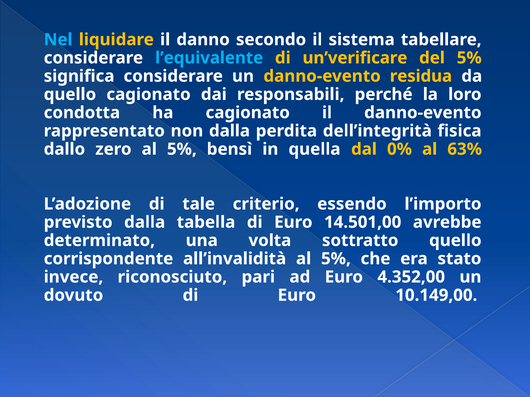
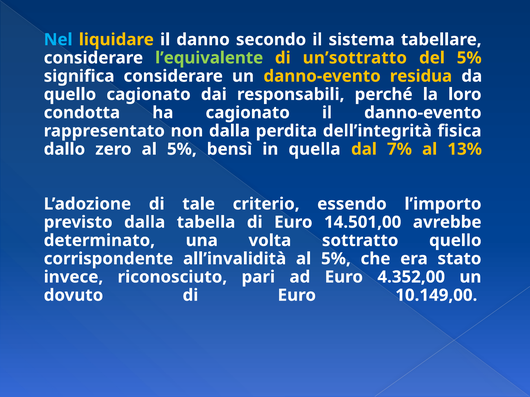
l’equivalente colour: light blue -> light green (209, 58)
un’verificare: un’verificare -> un’sottratto (355, 58)
0%: 0% -> 7% (399, 149)
63%: 63% -> 13% (465, 149)
